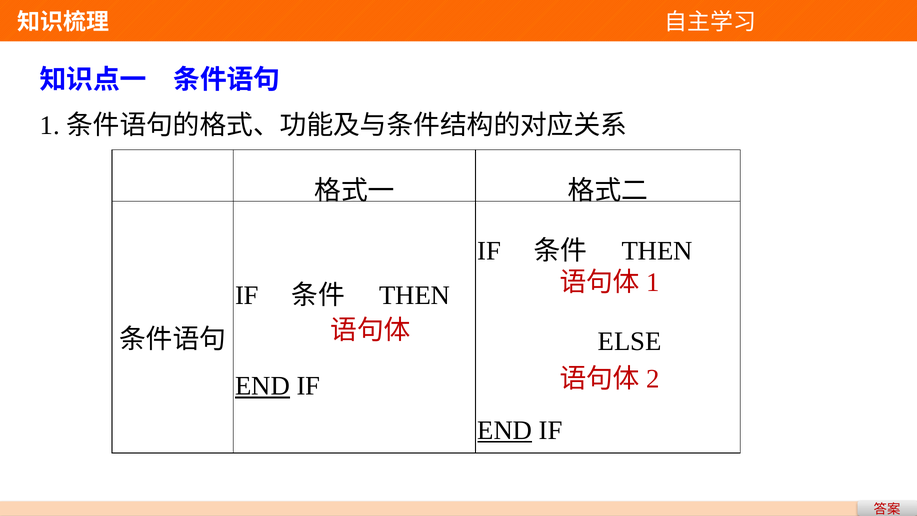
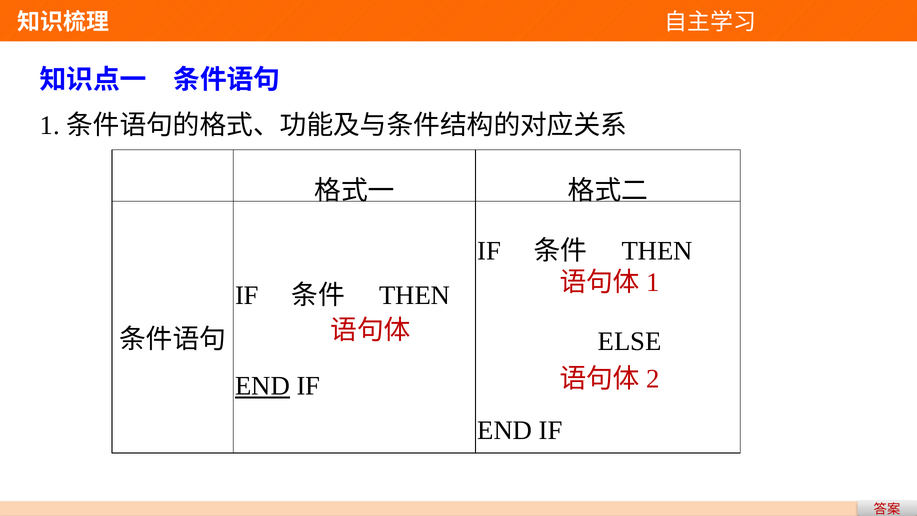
END underline: present -> none (505, 430)
